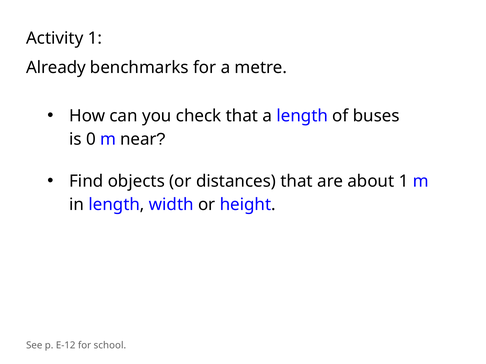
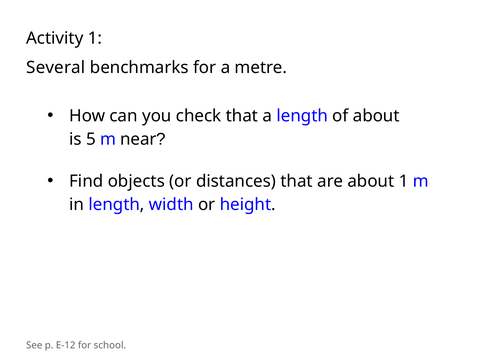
Already: Already -> Several (56, 68)
of buses: buses -> about (376, 116)
0: 0 -> 5 (91, 139)
